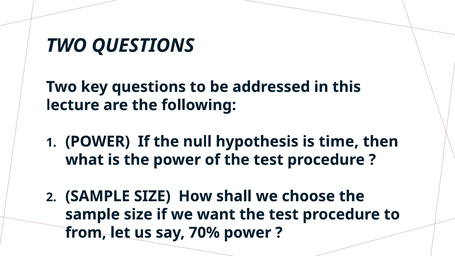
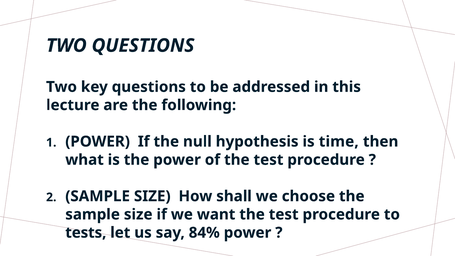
from: from -> tests (86, 233)
70%: 70% -> 84% (204, 233)
